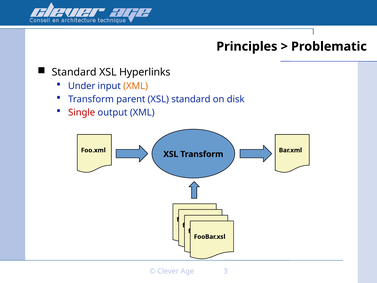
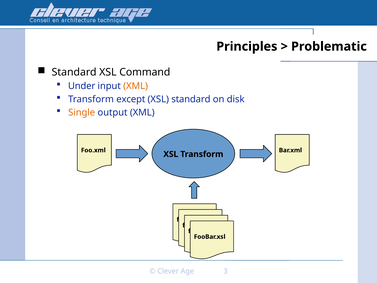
Hyperlinks: Hyperlinks -> Command (145, 72)
parent: parent -> except (131, 99)
Single colour: red -> orange (82, 112)
